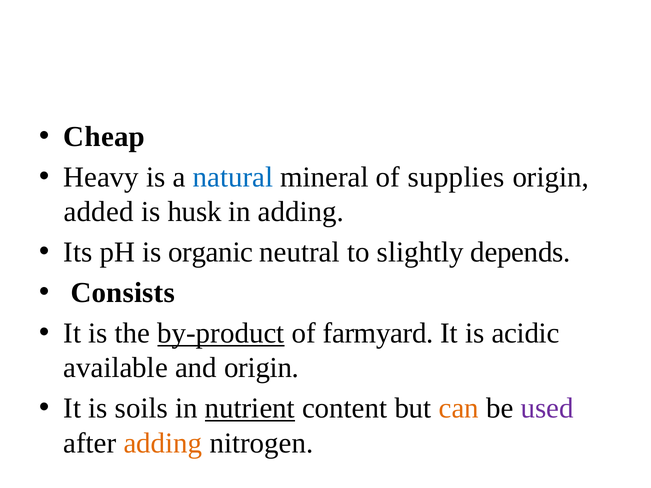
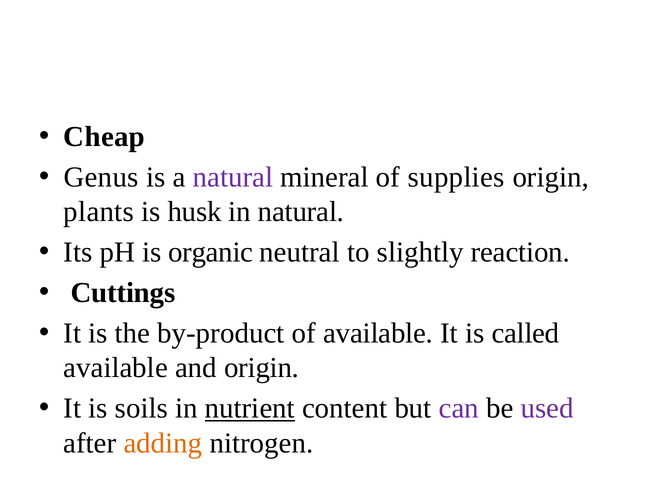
Heavy: Heavy -> Genus (101, 177)
natural colour: blue -> purple (233, 177)
added: added -> plants (99, 212)
in adding: adding -> natural (301, 212)
depends: depends -> reaction (520, 252)
Consists: Consists -> Cuttings (123, 293)
by-product underline: present -> none (221, 333)
of farmyard: farmyard -> available (378, 333)
acidic: acidic -> called (526, 333)
can colour: orange -> purple (459, 409)
